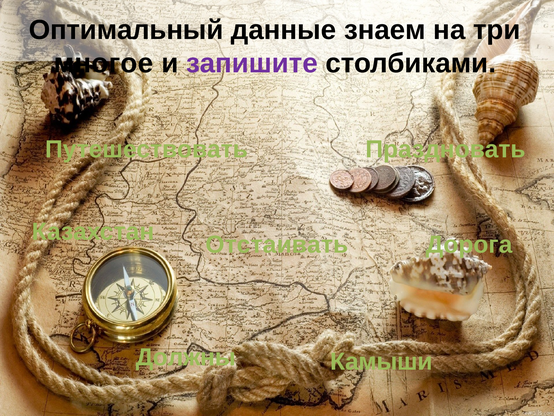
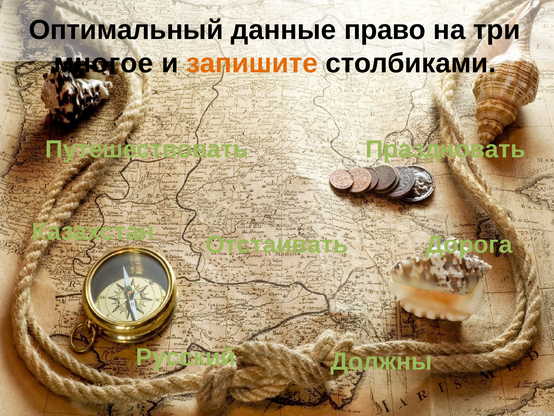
знаем: знаем -> право (385, 30)
запишите colour: purple -> orange (252, 63)
Должны: Должны -> Русский (186, 357)
Камыши: Камыши -> Должны (381, 361)
